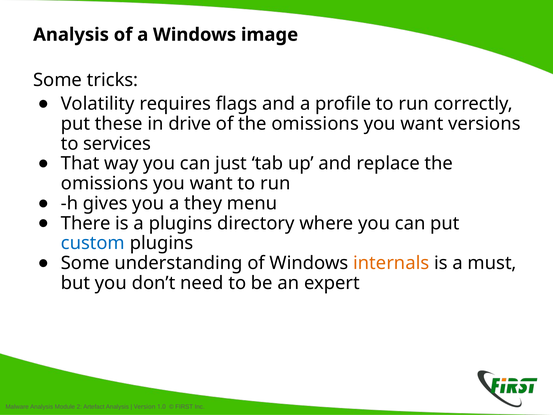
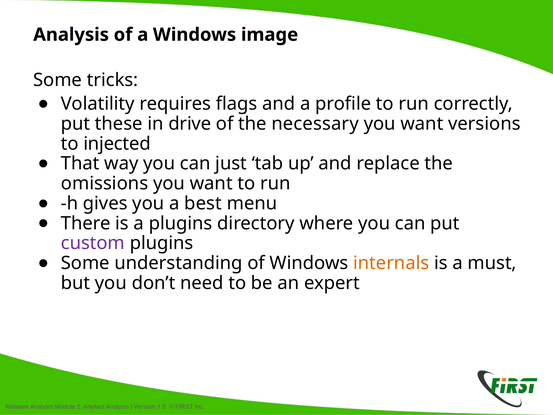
of the omissions: omissions -> necessary (315, 124)
services: services -> injected (117, 144)
they: they -> best (203, 203)
custom colour: blue -> purple (93, 243)
